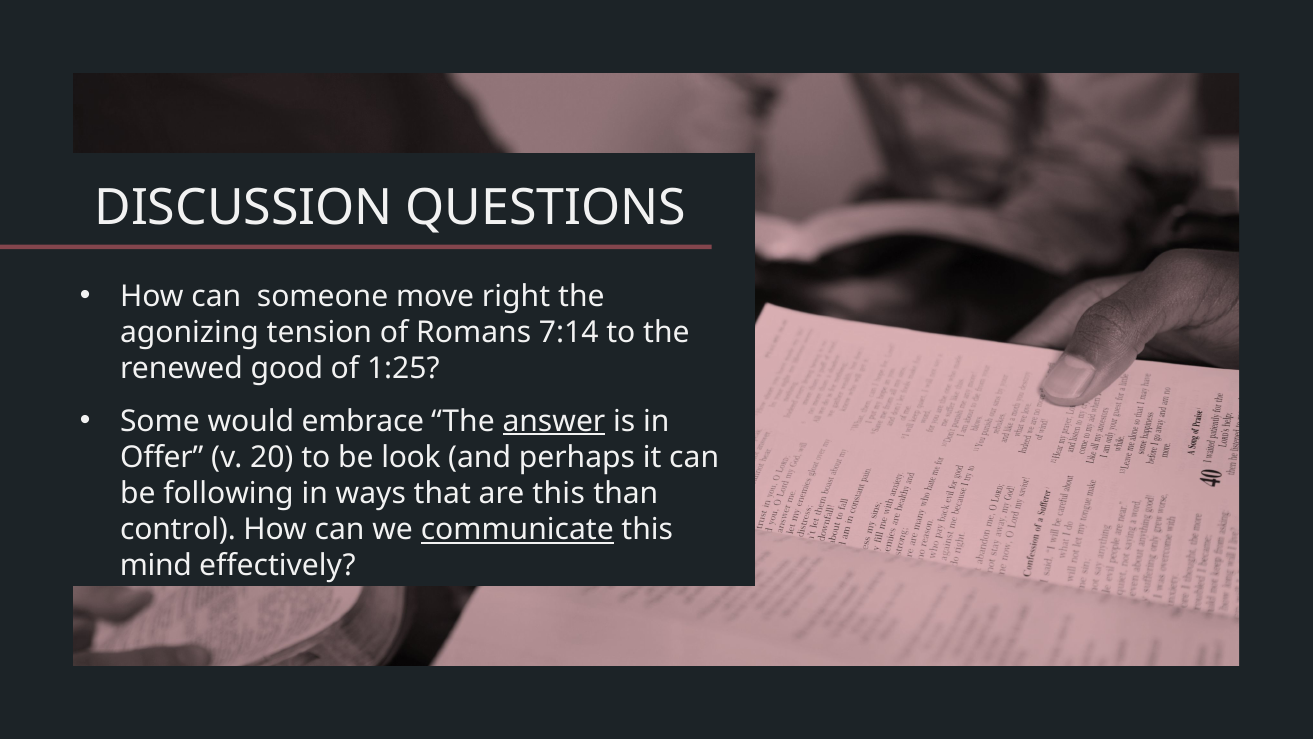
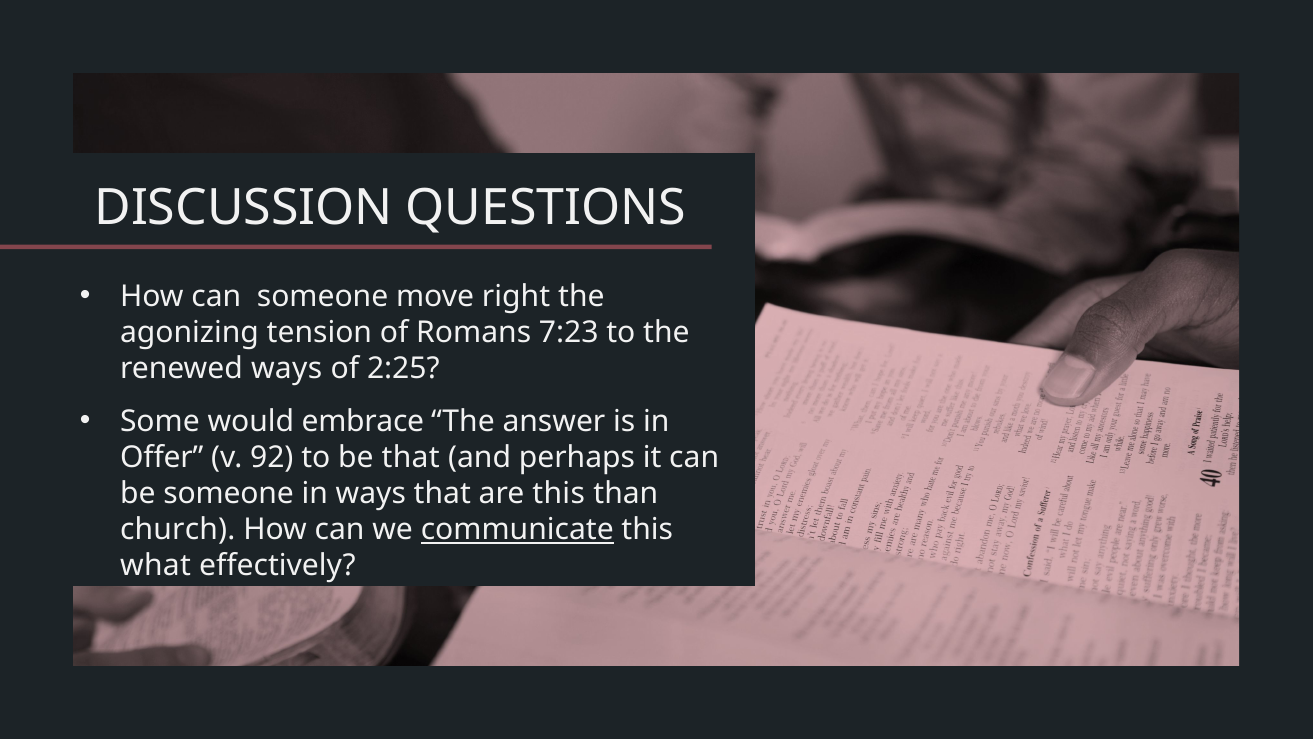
7:14: 7:14 -> 7:23 (569, 333)
renewed good: good -> ways (287, 369)
1:25: 1:25 -> 2:25 (403, 369)
answer underline: present -> none (554, 421)
20: 20 -> 92 (272, 457)
be look: look -> that (411, 457)
be following: following -> someone (229, 493)
control: control -> church (178, 529)
mind: mind -> what (156, 566)
